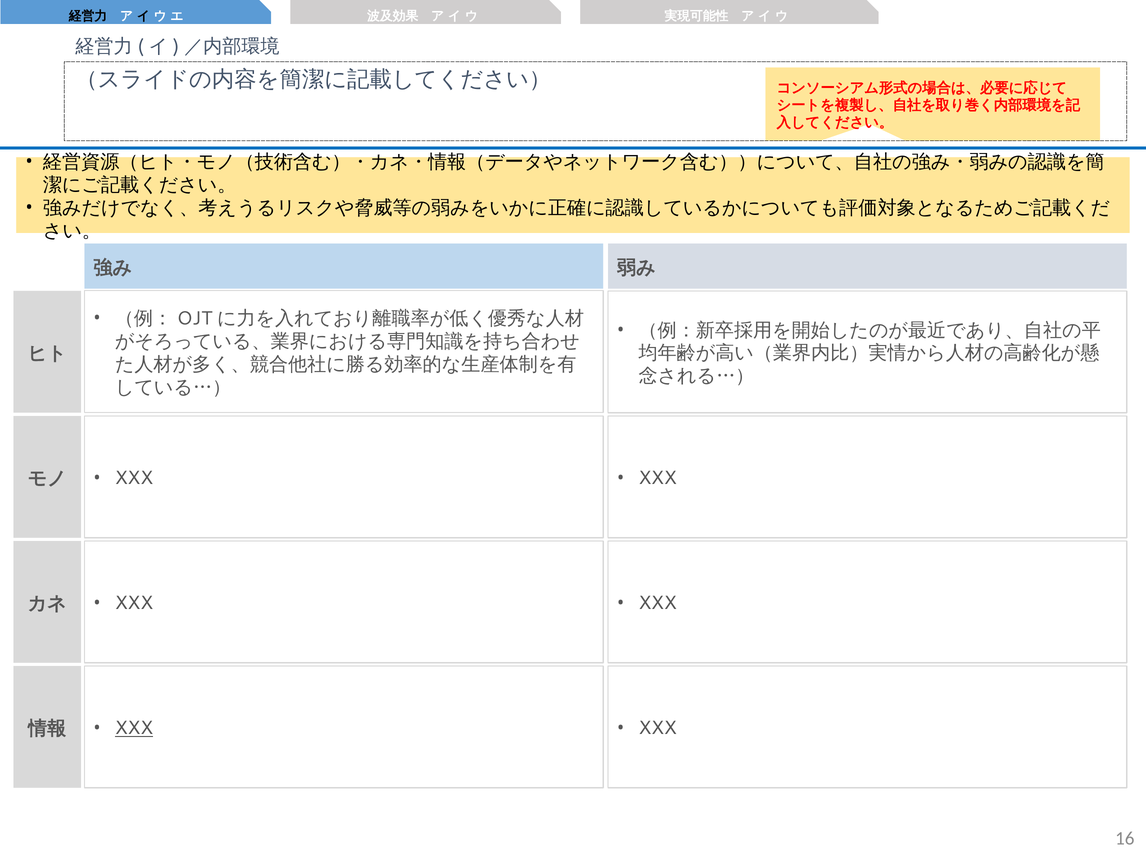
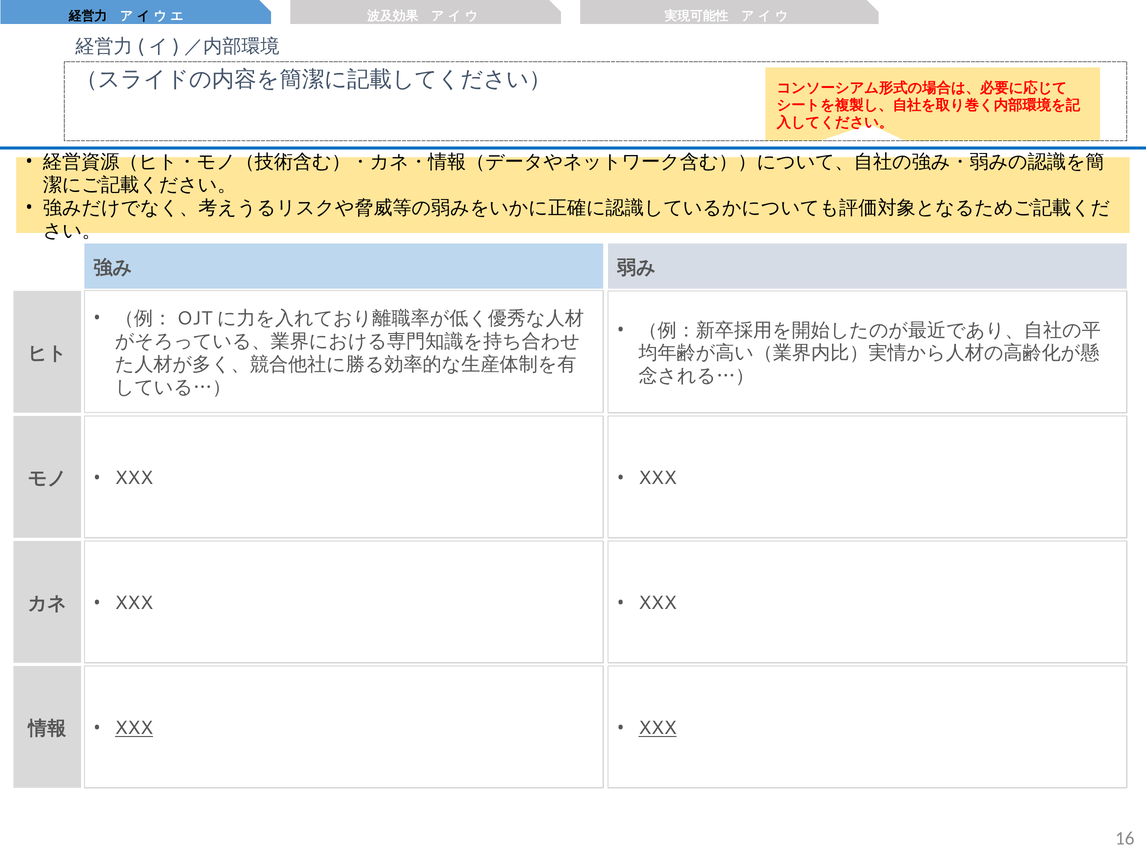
XXX underline: none -> present (658, 728)
